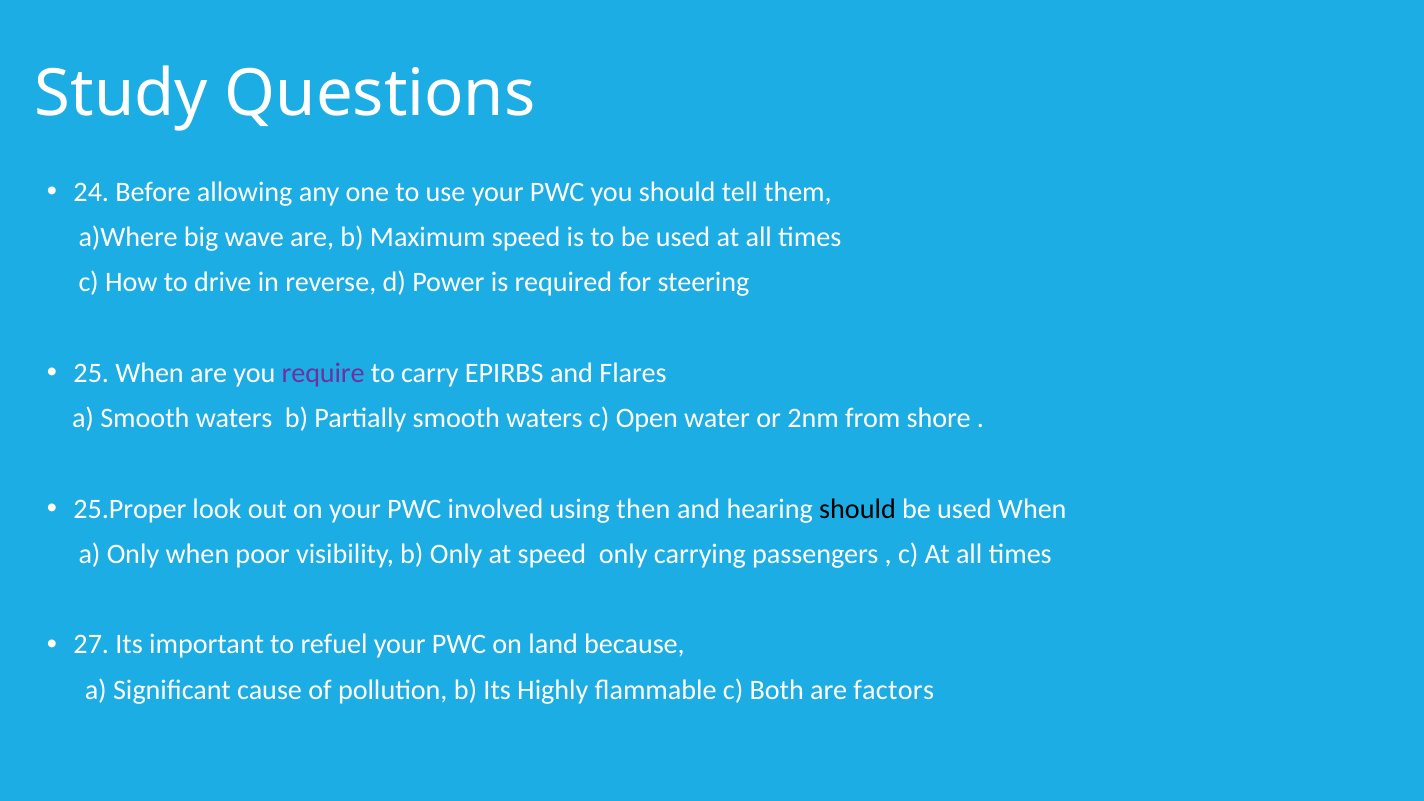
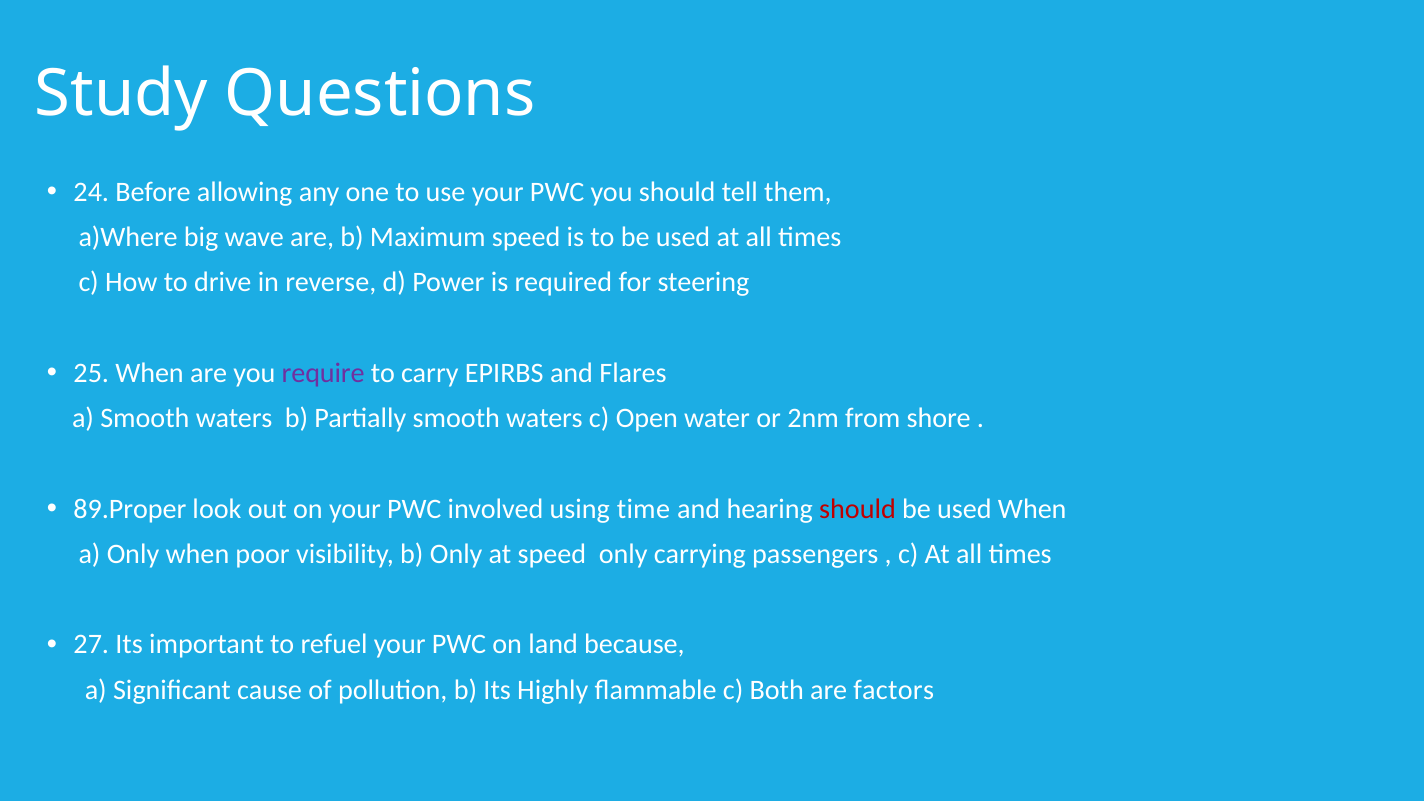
25.Proper: 25.Proper -> 89.Proper (130, 509)
then: then -> time (643, 509)
should colour: black -> red (857, 509)
